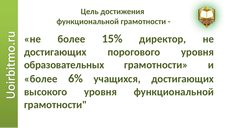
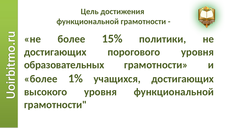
директор: директор -> политики (163, 39)
6%: 6% -> 1% (76, 78)
